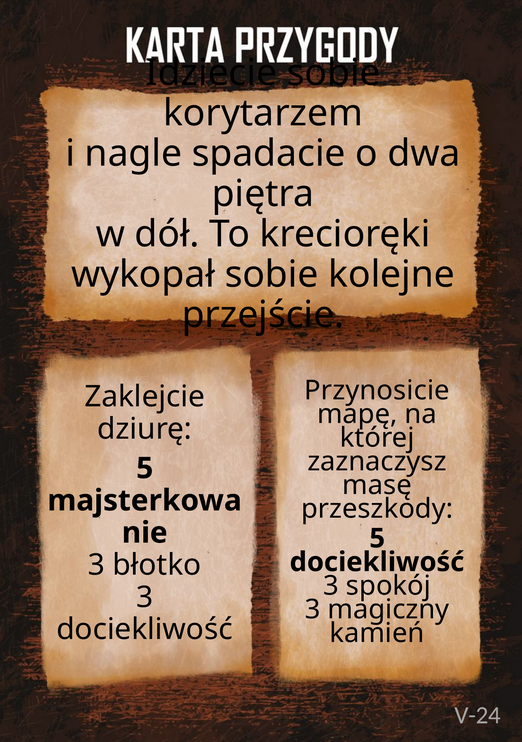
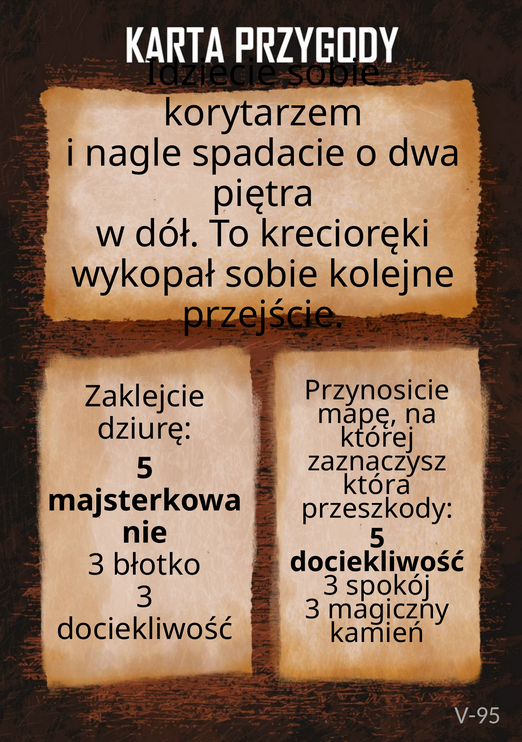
masę: masę -> która (377, 485)
V-24: V-24 -> V-95 (478, 715)
